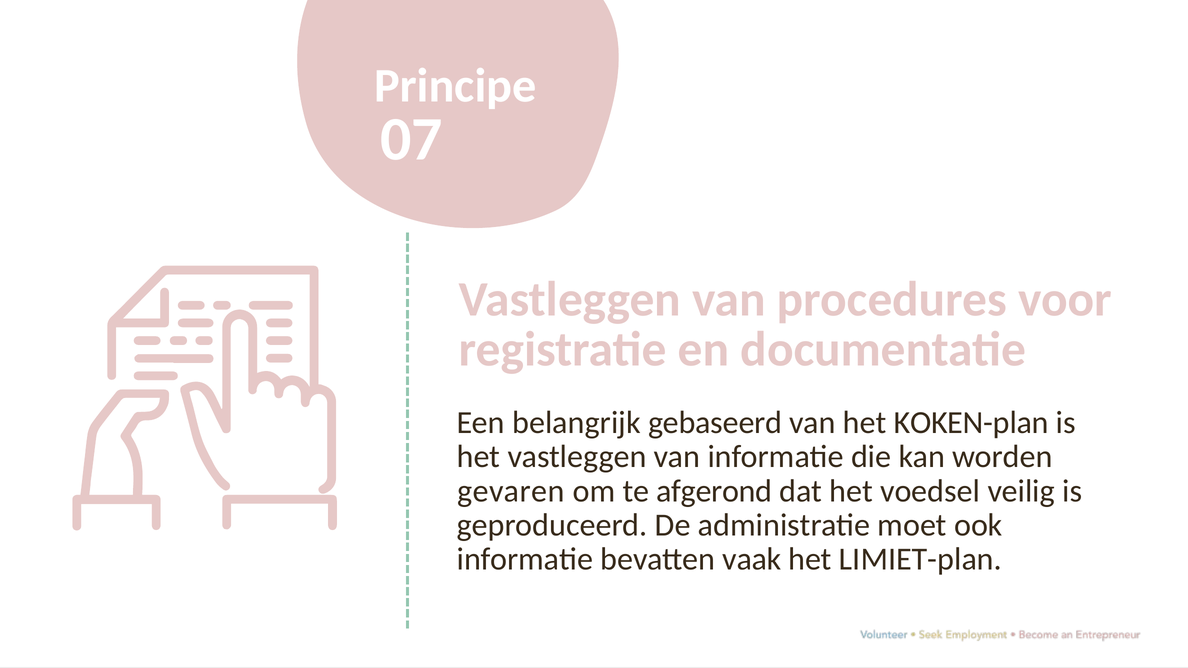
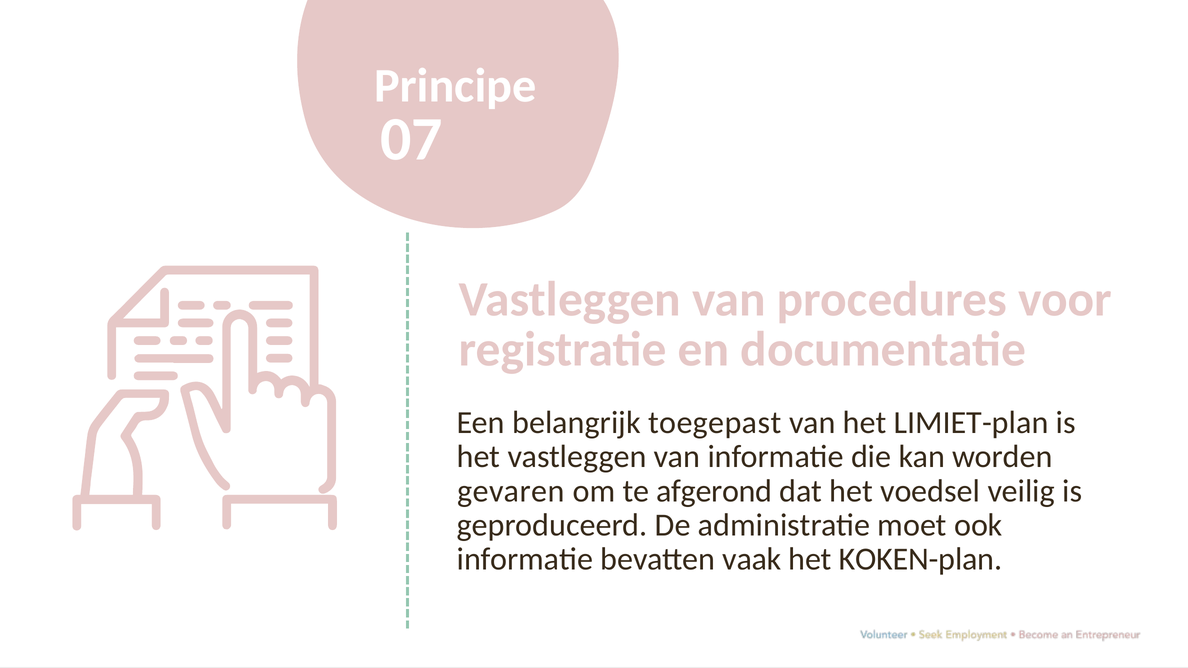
gebaseerd: gebaseerd -> toegepast (715, 423)
KOKEN-plan: KOKEN-plan -> LIMIET-plan (971, 423)
LIMIET-plan: LIMIET-plan -> KOKEN-plan (921, 560)
